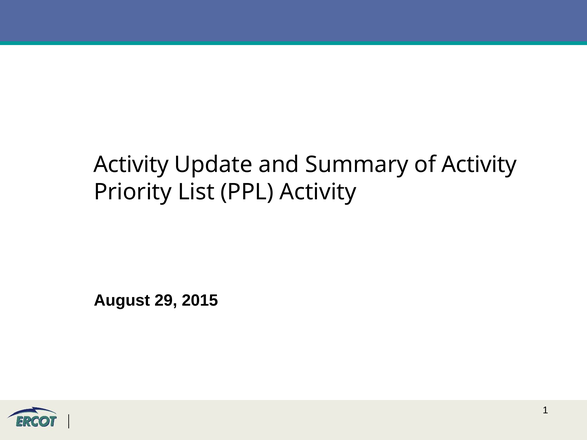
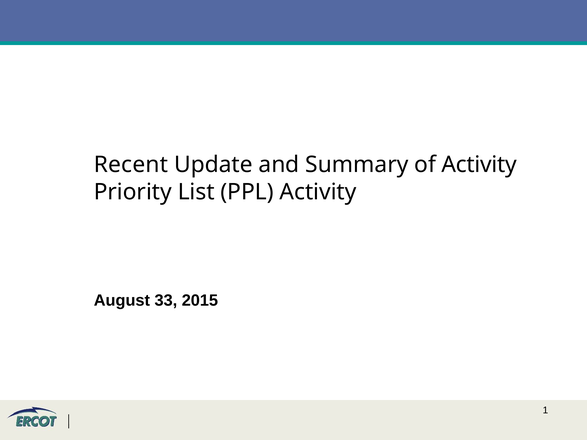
Activity: Activity -> Recent (131, 165)
29: 29 -> 33 (166, 301)
